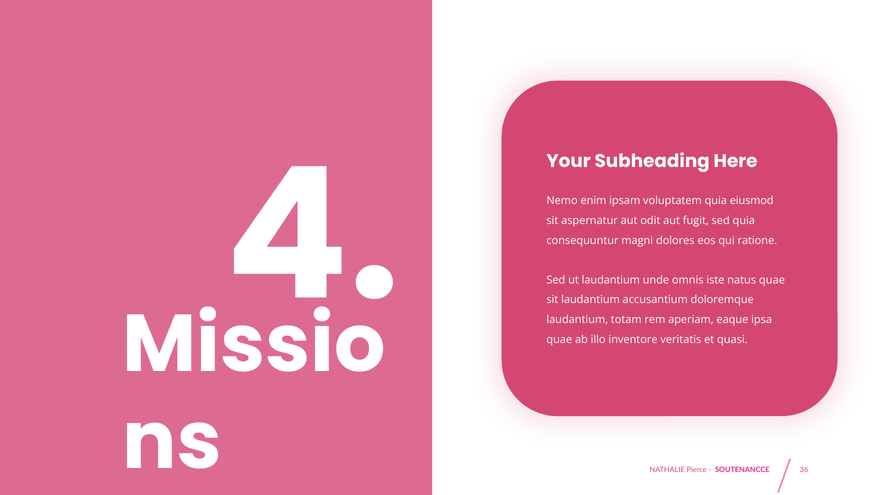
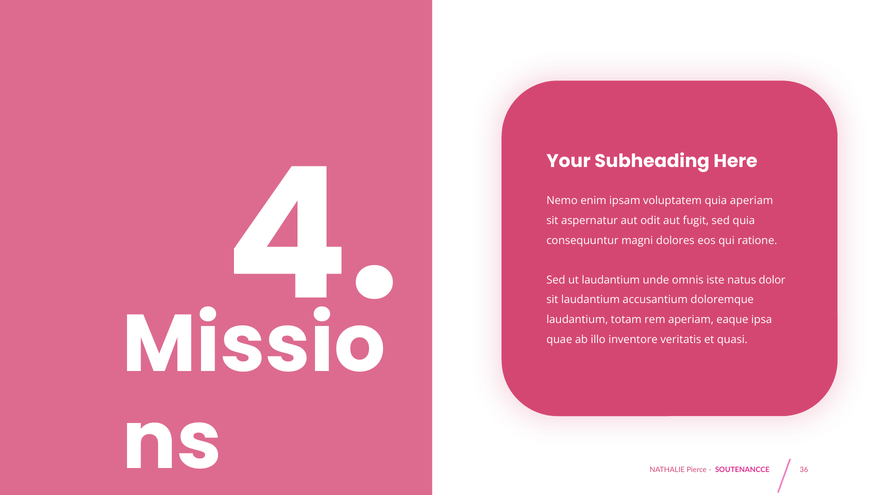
quia eiusmod: eiusmod -> aperiam (752, 201)
natus quae: quae -> dolor (772, 280)
